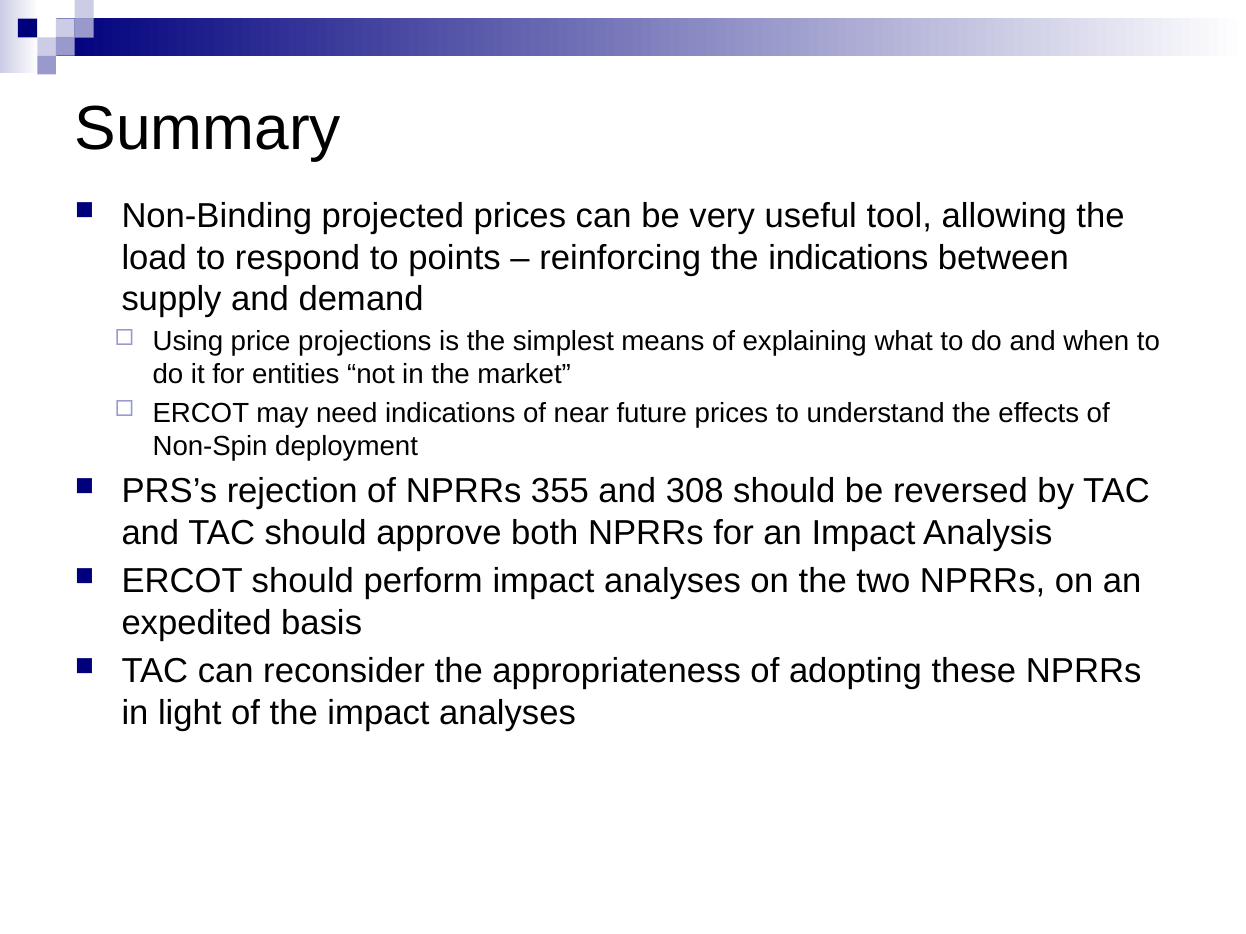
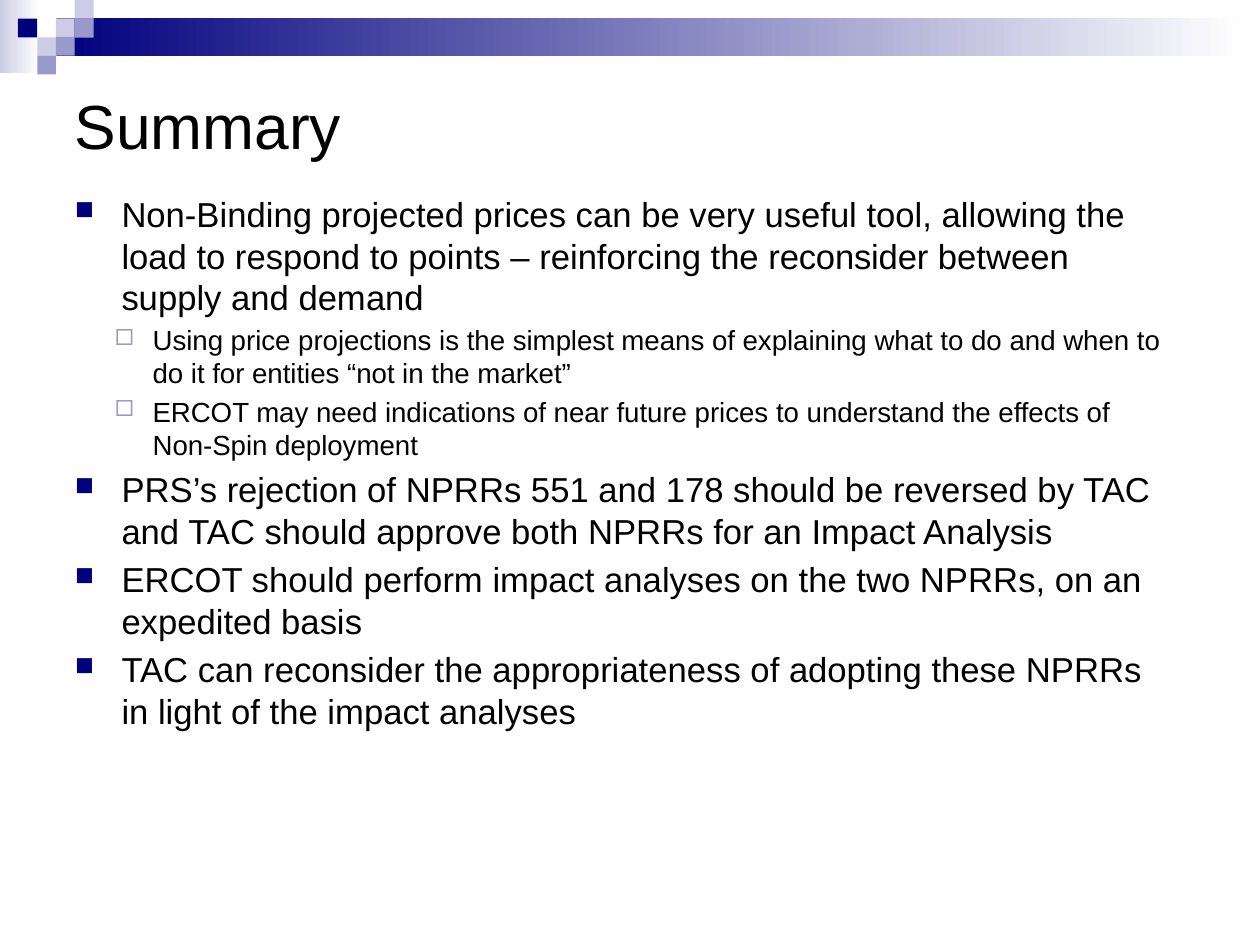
the indications: indications -> reconsider (848, 258)
355: 355 -> 551 (560, 492)
308: 308 -> 178 (695, 492)
